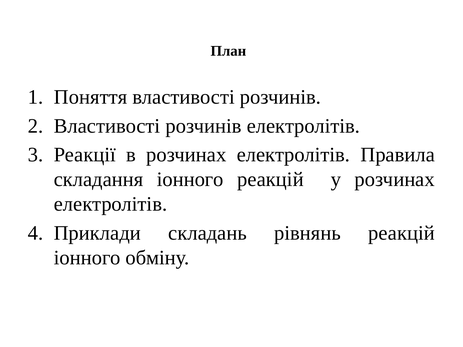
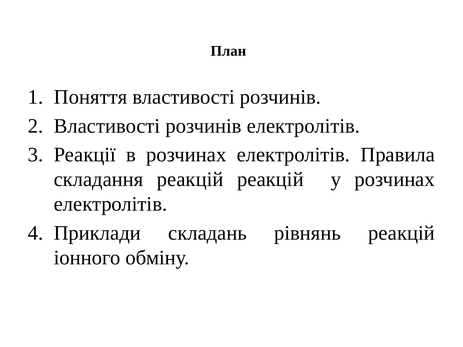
складання іонного: іонного -> реакцій (190, 180)
